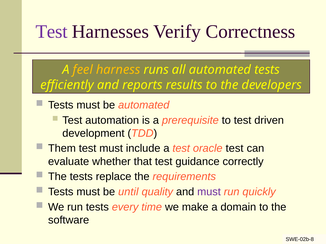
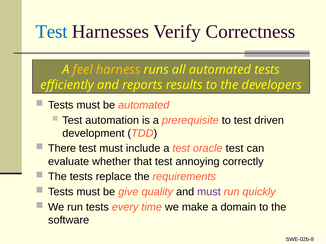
Test colour: purple -> blue (52, 32)
Them: Them -> There (62, 149)
guidance: guidance -> annoying (198, 162)
until: until -> give (128, 192)
